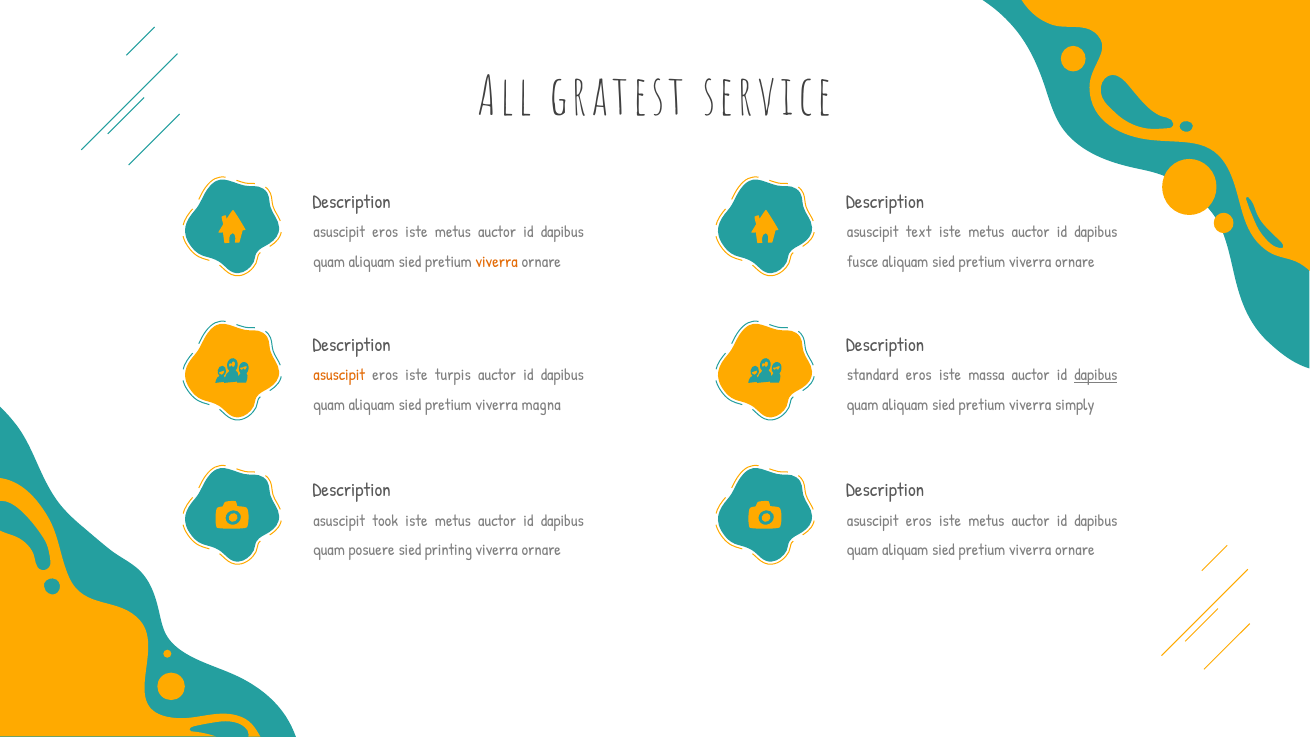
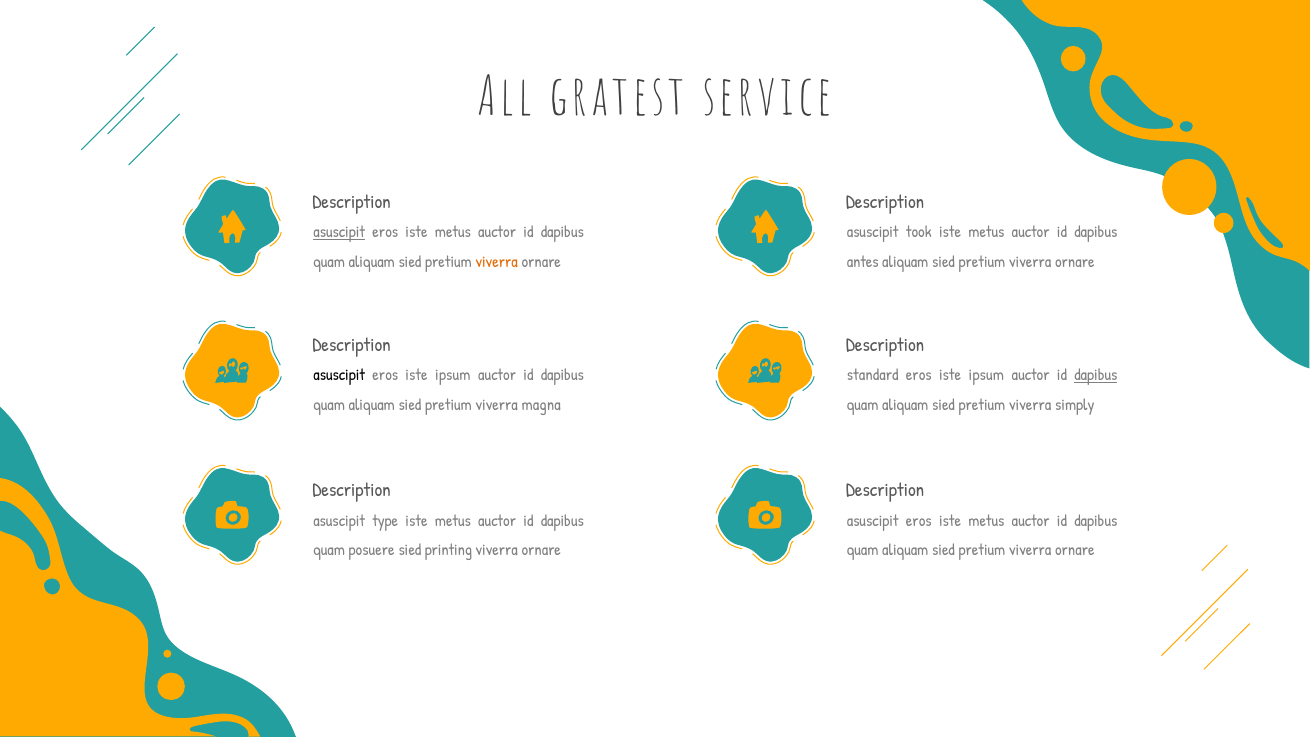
asuscipit underline: none -> present (339, 232)
text: text -> took (919, 232)
fusce: fusce -> antes (863, 262)
asuscipit colour: orange -> black (339, 375)
turpis: turpis -> ipsum (453, 375)
massa: massa -> ipsum (986, 375)
took: took -> type (385, 521)
